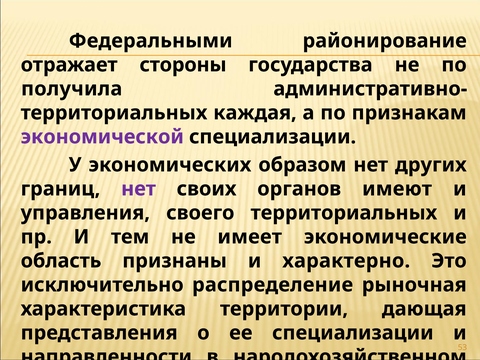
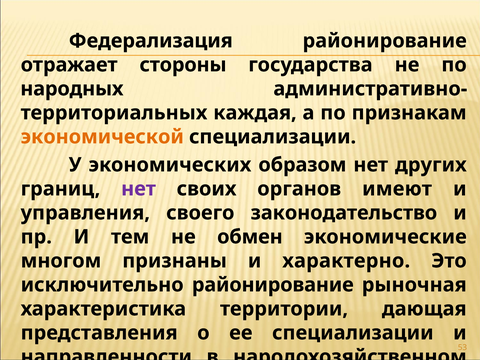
Федеральными: Федеральными -> Федерализация (151, 41)
получила: получила -> народных (72, 89)
экономической colour: purple -> orange (102, 137)
своего территориальных: территориальных -> законодательство (344, 213)
имеет: имеет -> обмен (250, 237)
область: область -> многом (61, 261)
исключительно распределение: распределение -> районирование (273, 285)
